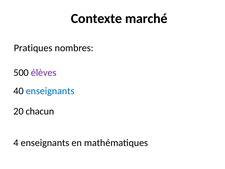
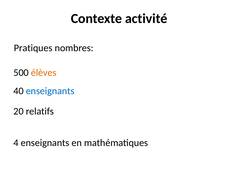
marché: marché -> activité (146, 18)
élèves colour: purple -> orange (44, 72)
chacun: chacun -> relatifs (40, 111)
